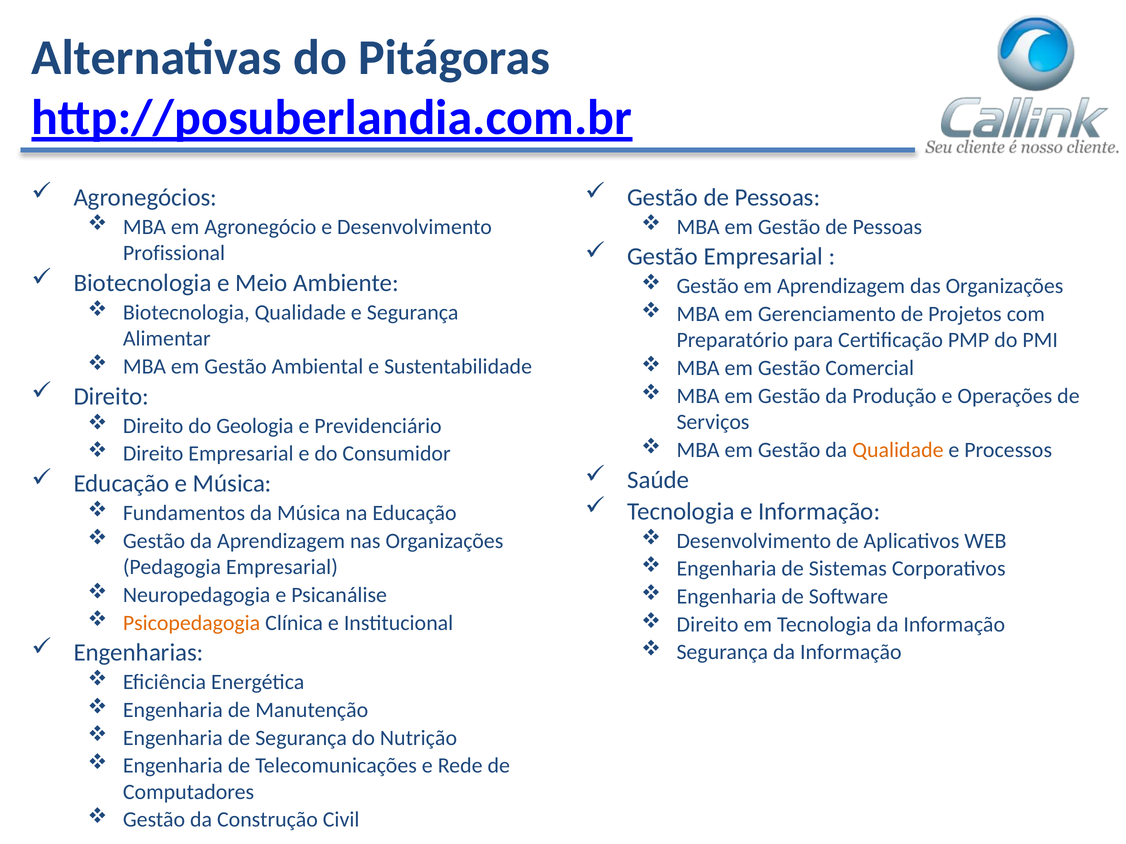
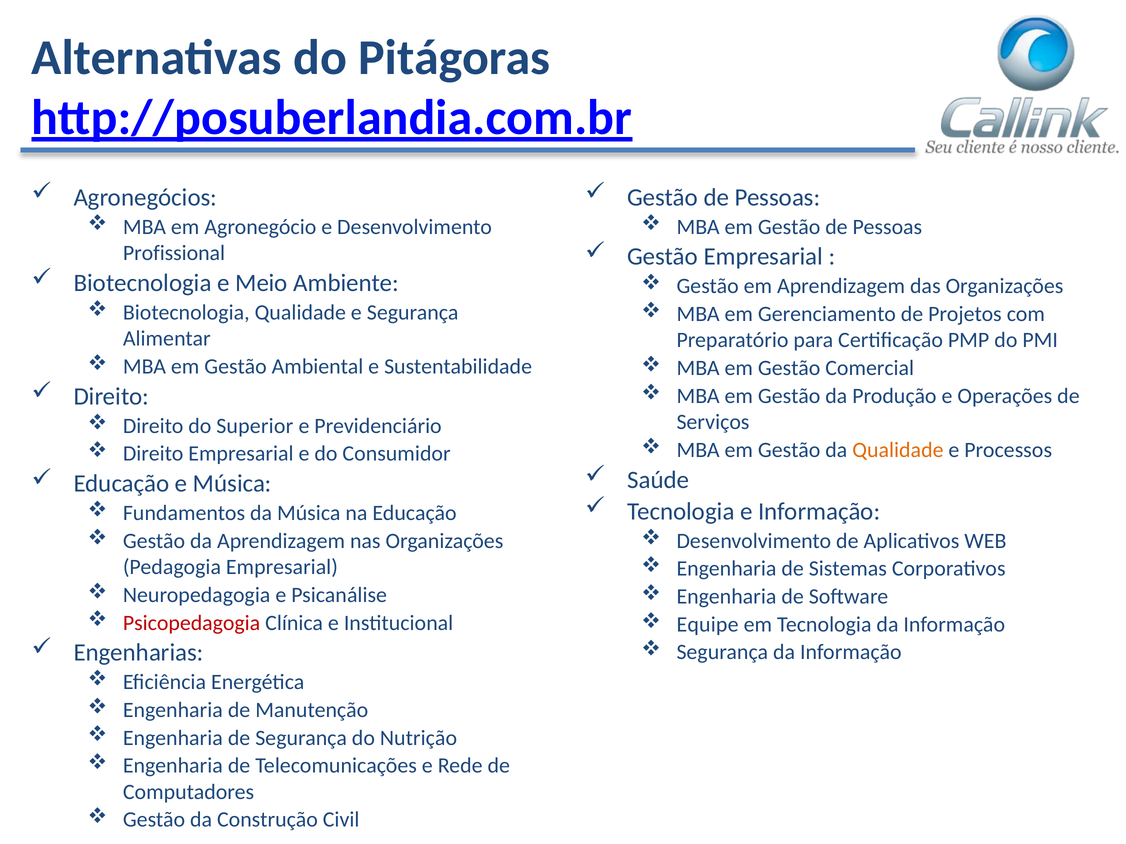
Geologia: Geologia -> Superior (255, 426)
Psicopedagogia colour: orange -> red (192, 623)
Direito: Direito -> Equipe (708, 625)
